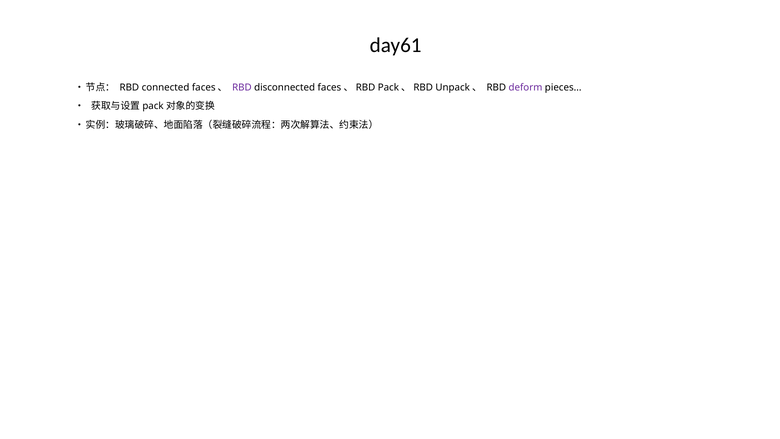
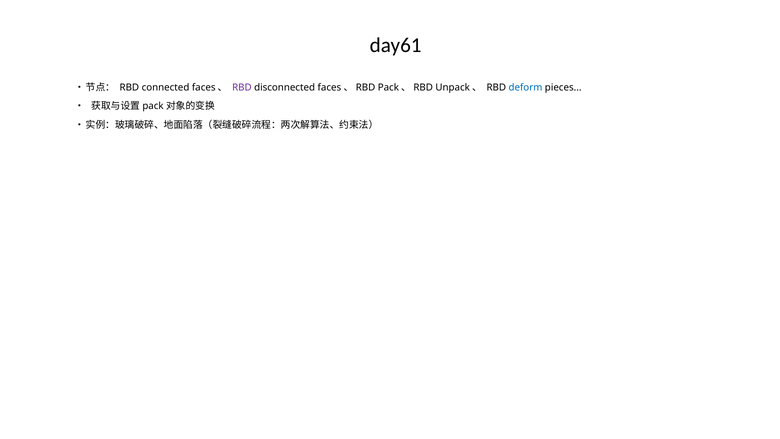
deform colour: purple -> blue (525, 87)
